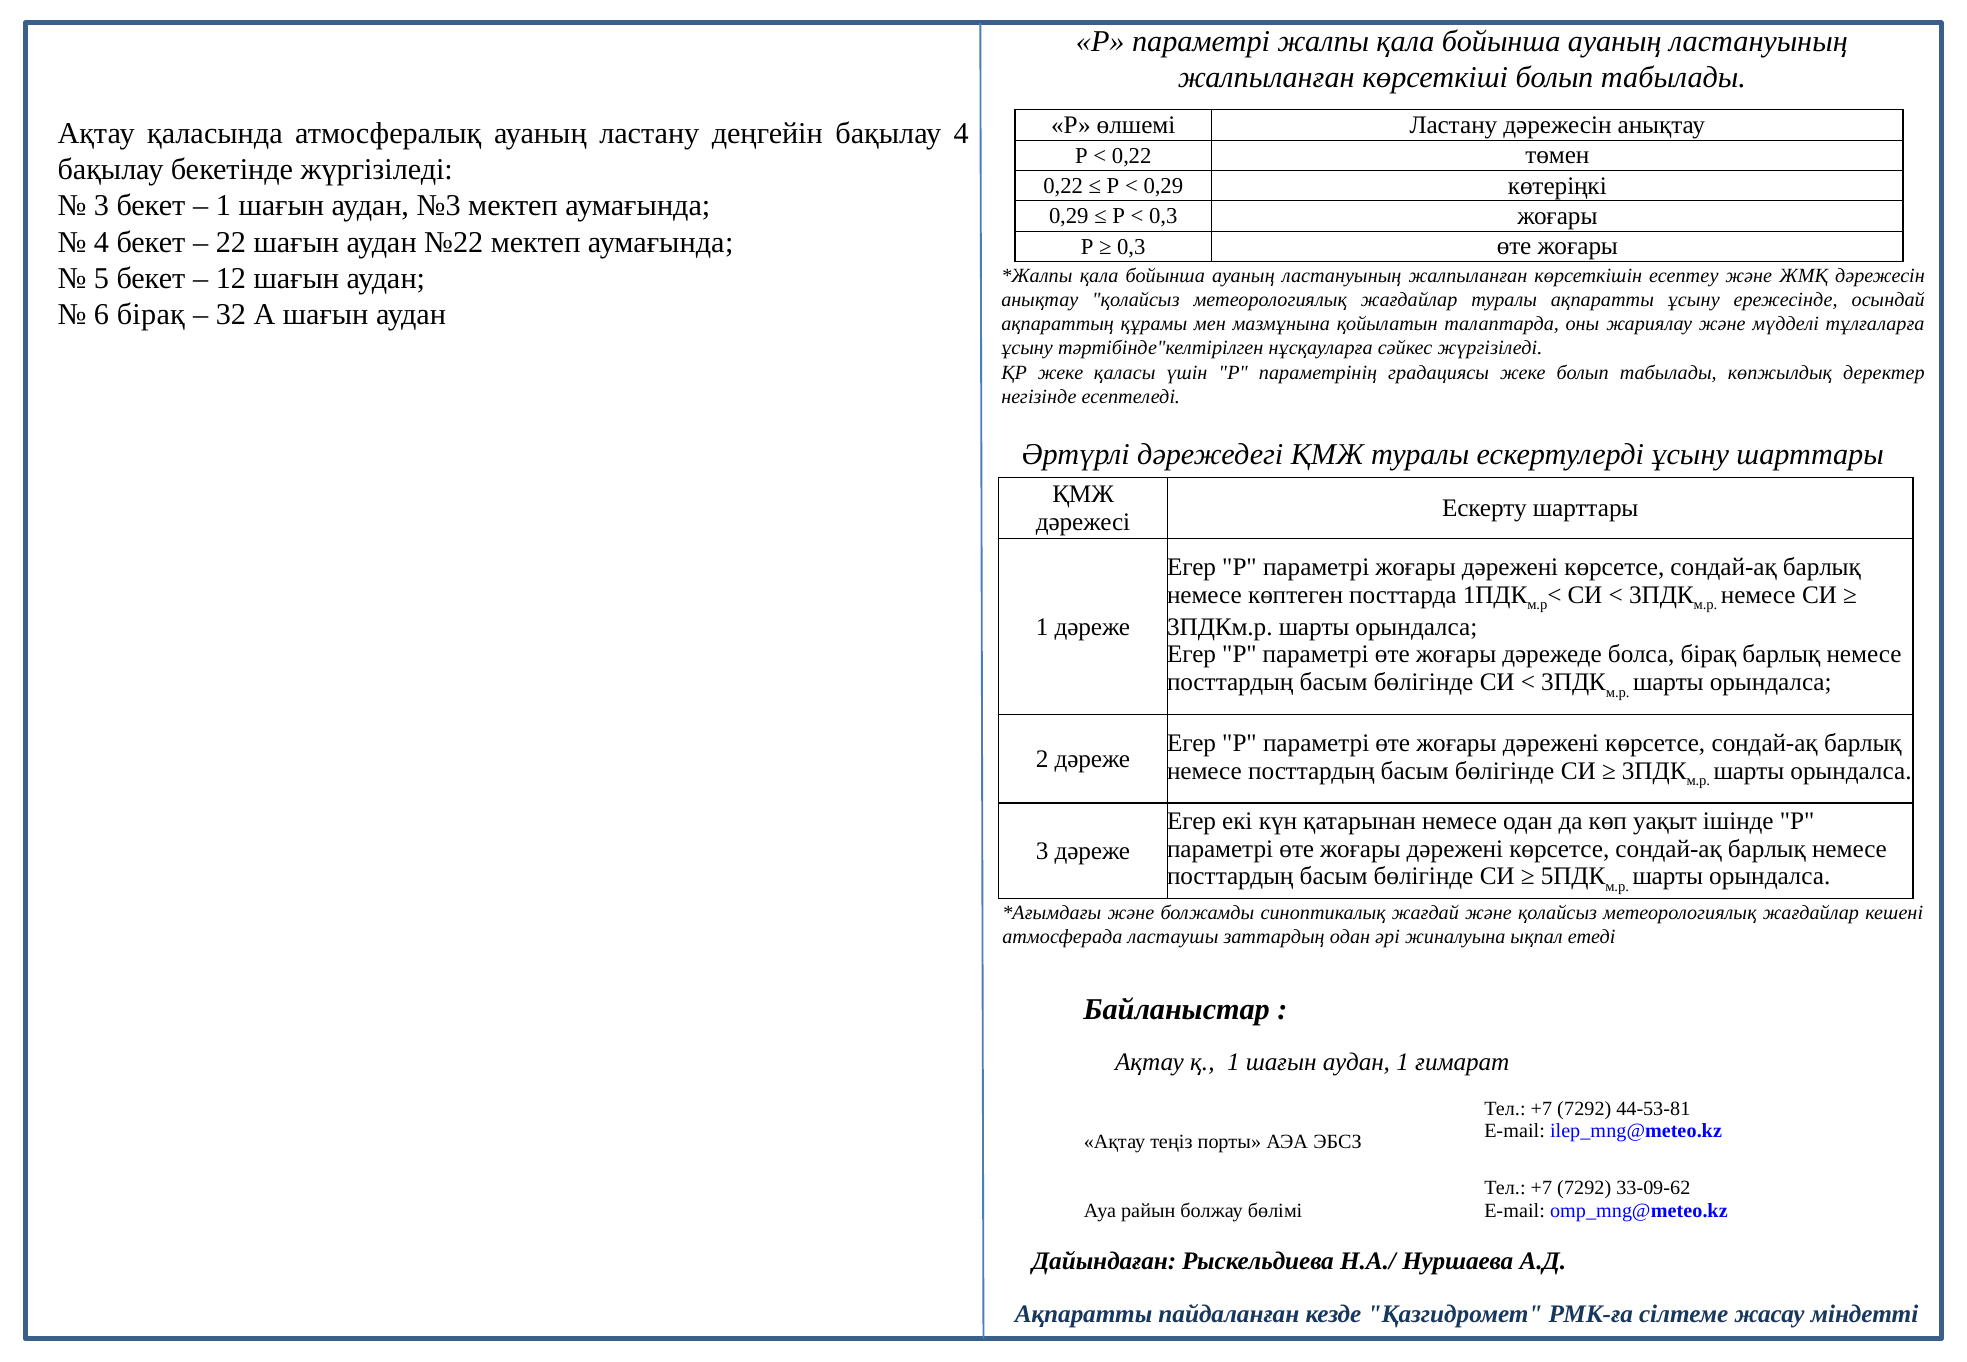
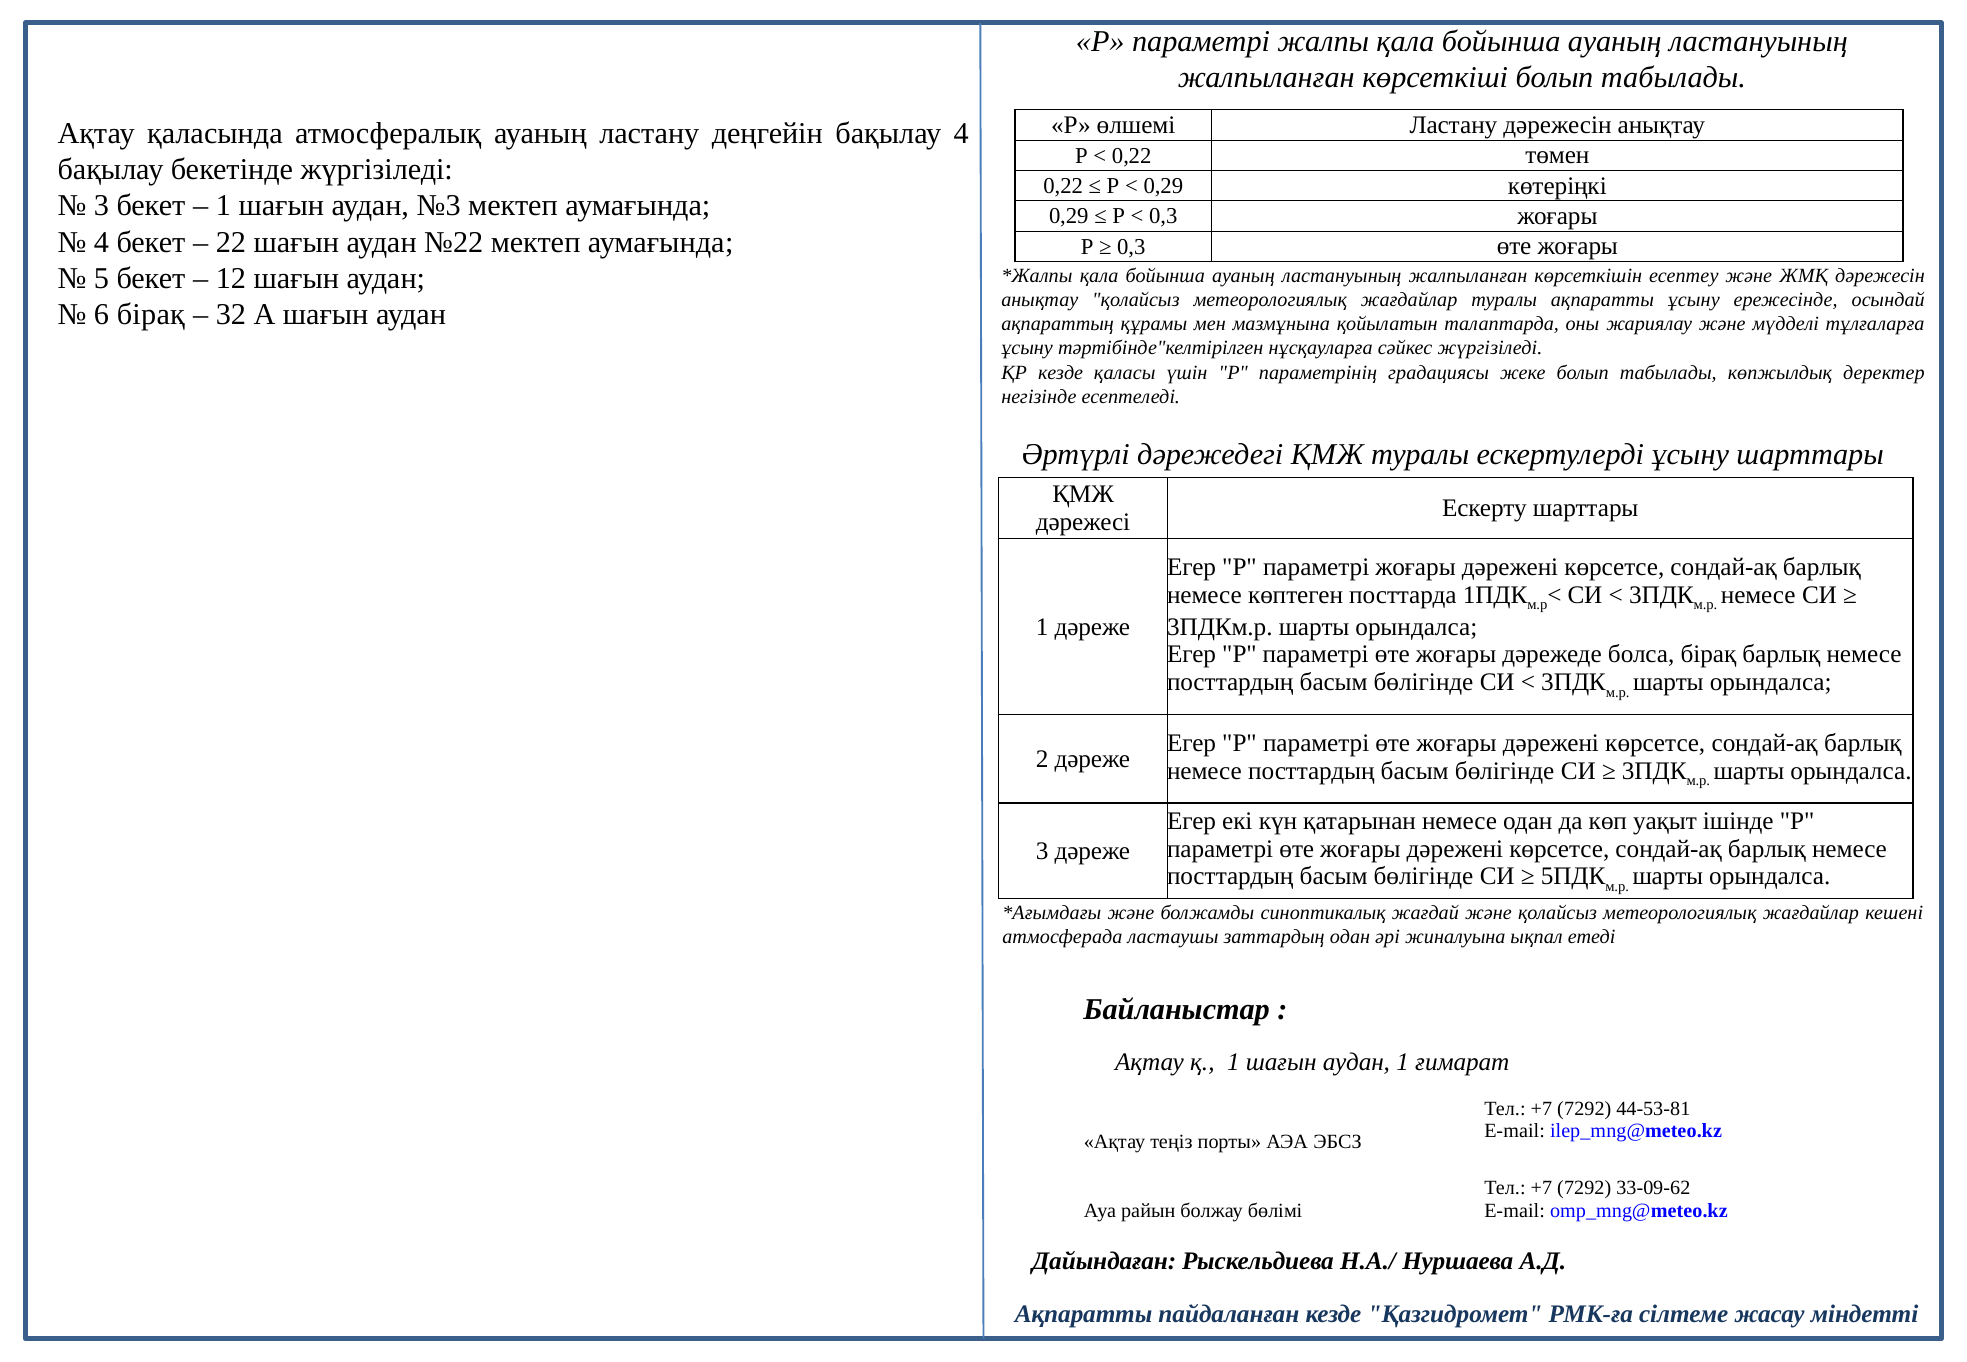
ҚР жеке: жеке -> кезде (1061, 372)
